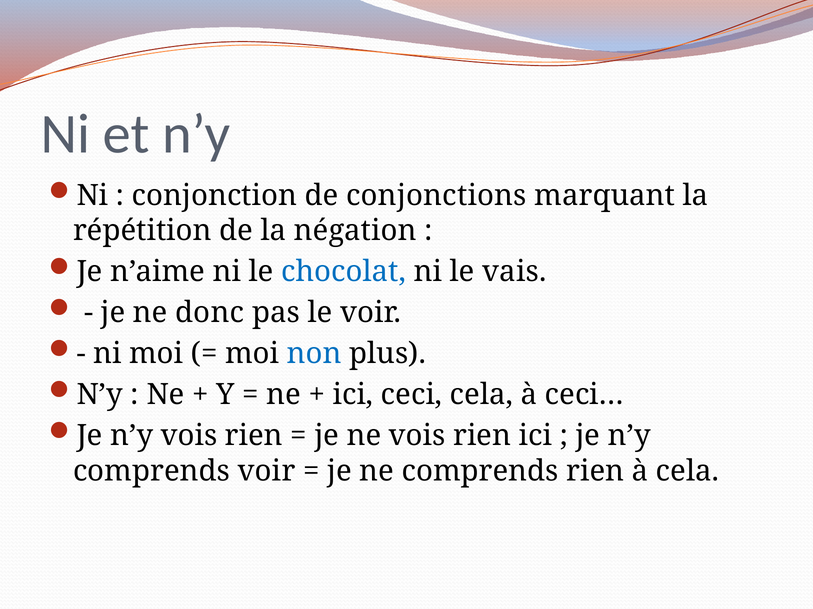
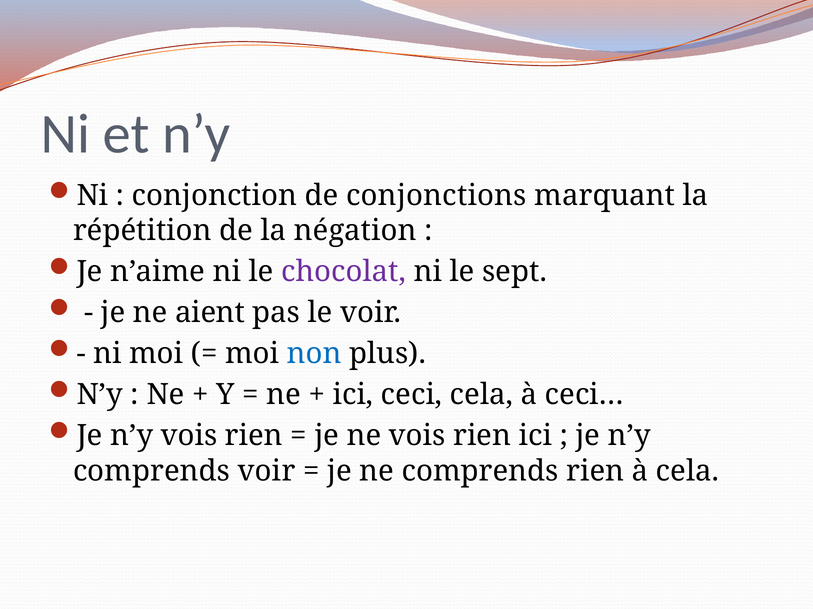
chocolat colour: blue -> purple (344, 272)
vais: vais -> sept (514, 272)
donc: donc -> aient (210, 313)
